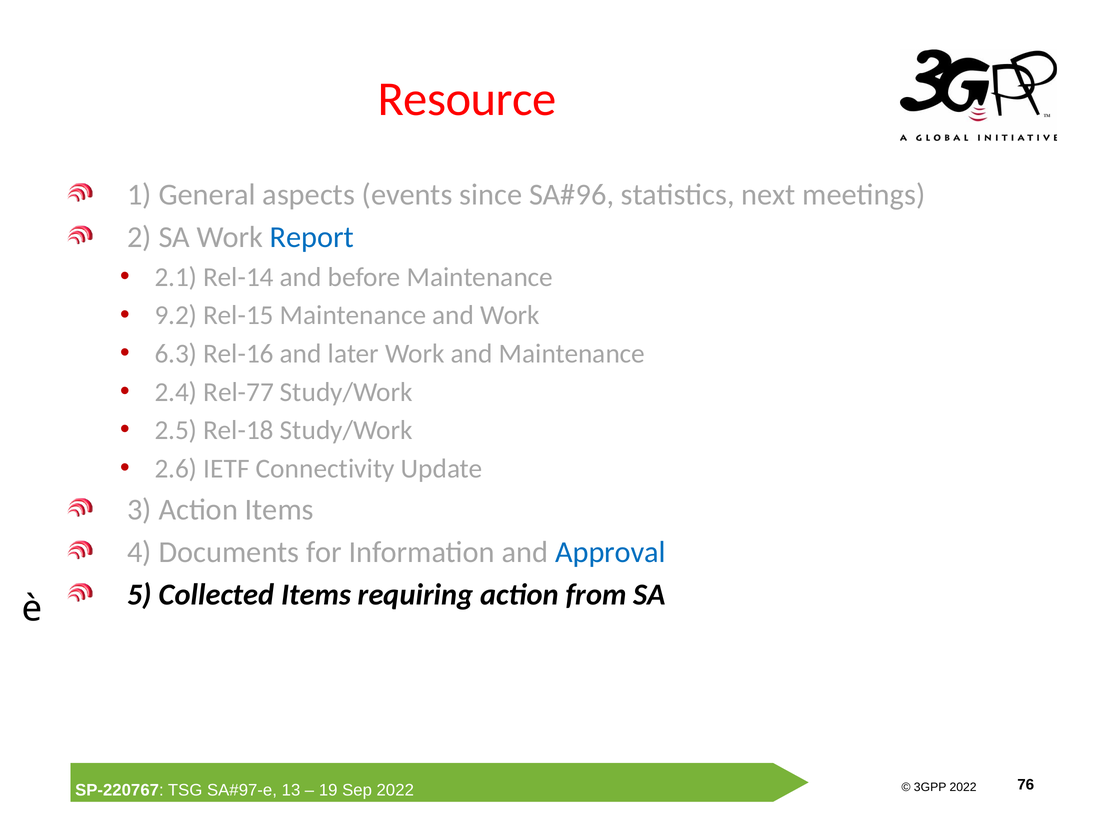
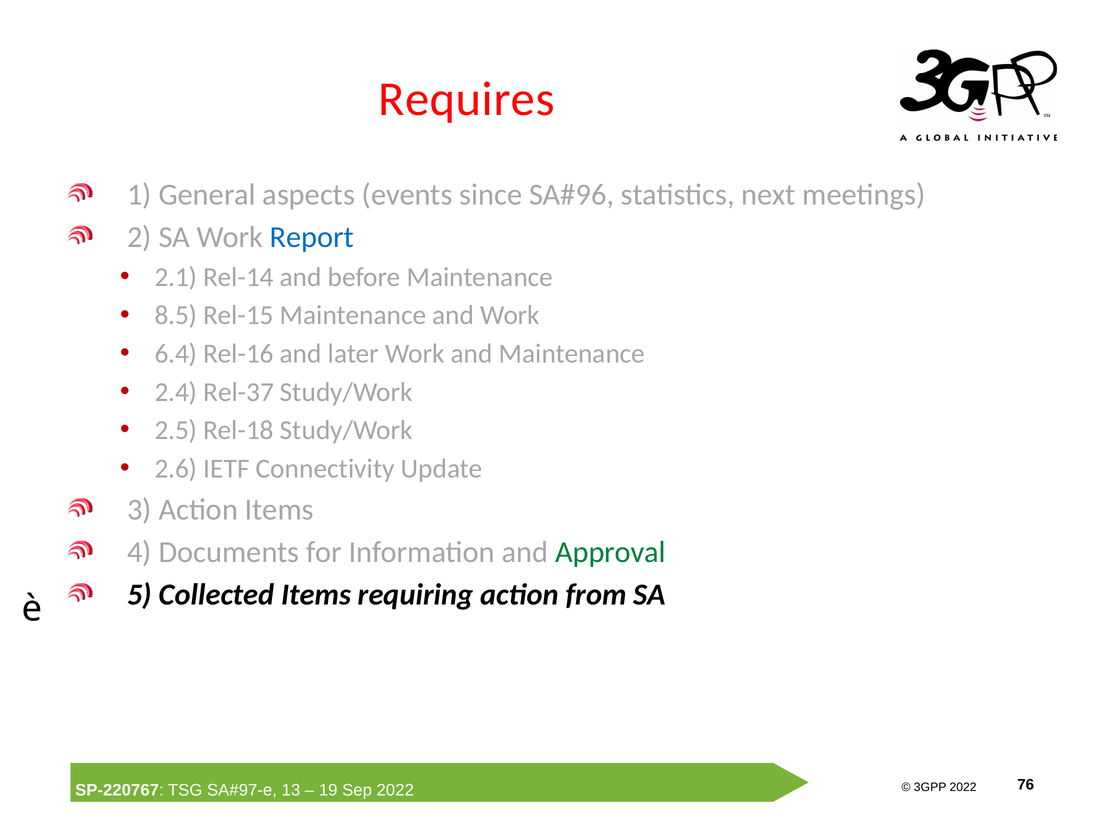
Resource: Resource -> Requires (467, 99)
9.2: 9.2 -> 8.5 (176, 315)
6.3: 6.3 -> 6.4 (176, 354)
Rel-77: Rel-77 -> Rel-37 (239, 392)
Approval colour: blue -> green (611, 552)
